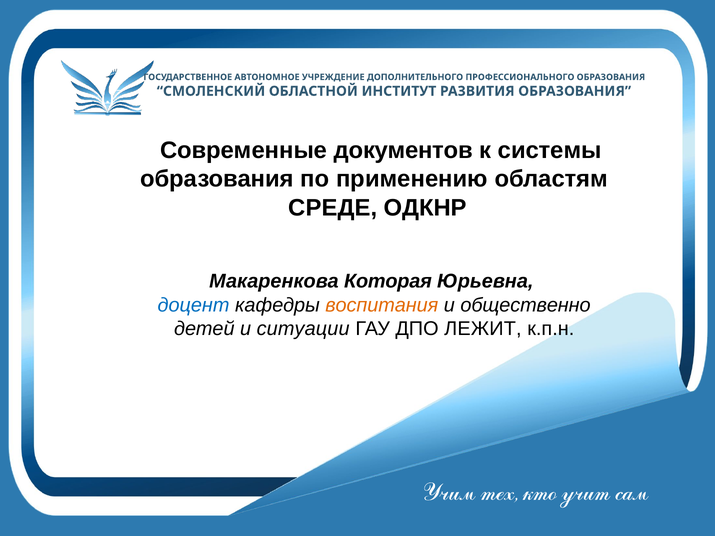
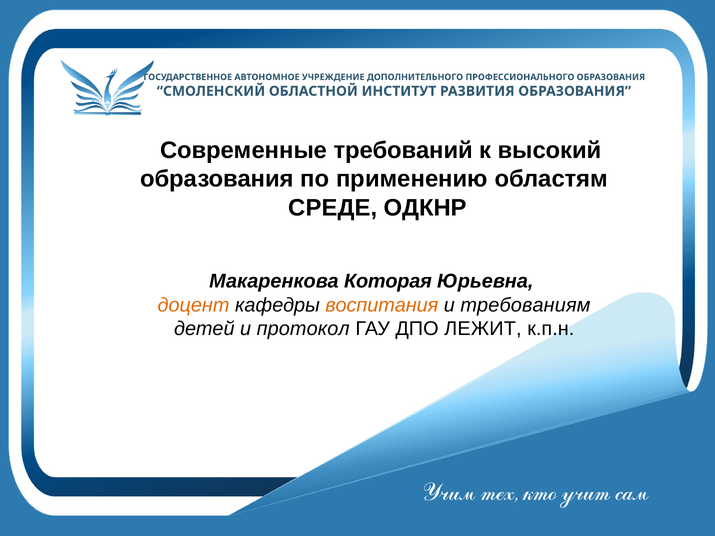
документов: документов -> требований (403, 151)
системы: системы -> высокий (550, 151)
доцент colour: blue -> orange (194, 305)
общественно: общественно -> требованиям (525, 305)
ситуации: ситуации -> протокол (303, 329)
